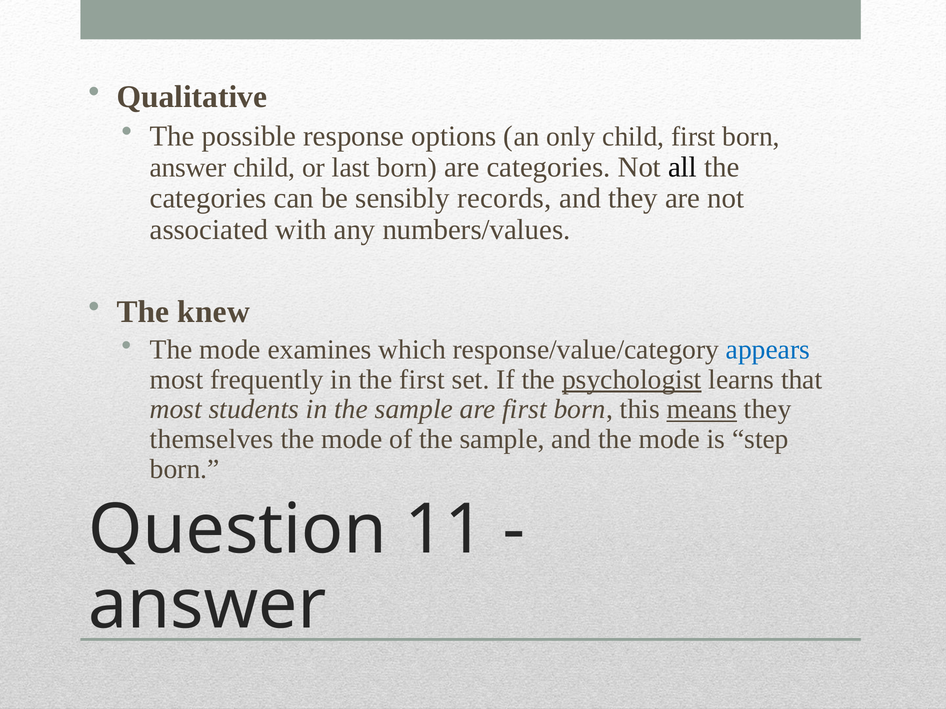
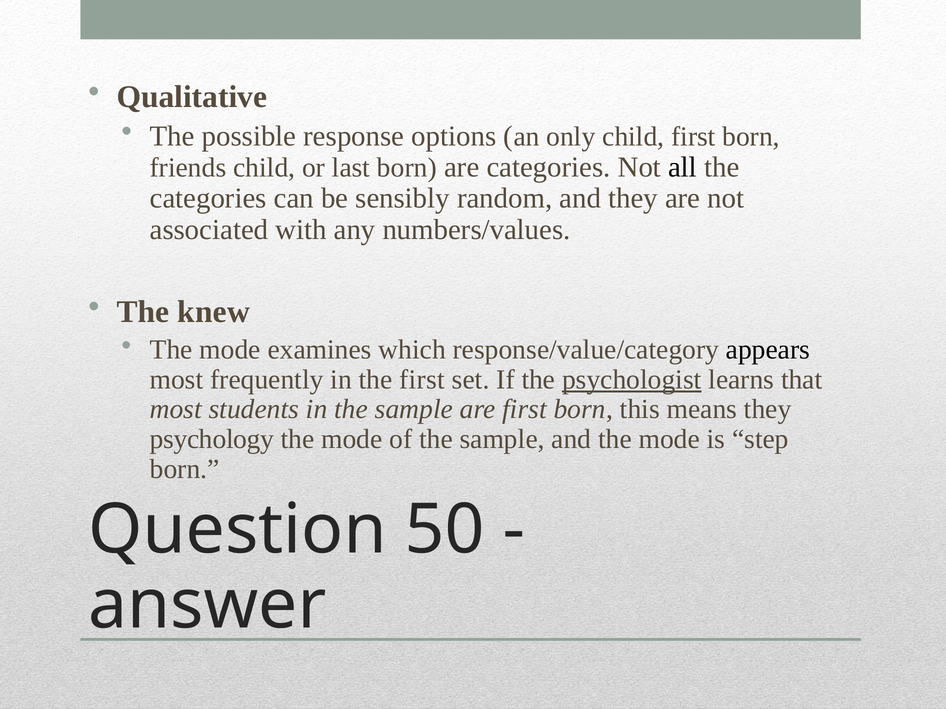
answer: answer -> friends (188, 168)
records: records -> random (505, 199)
appears colour: blue -> black (768, 350)
means underline: present -> none (702, 410)
themselves: themselves -> psychology (212, 439)
11: 11 -> 50 (445, 530)
